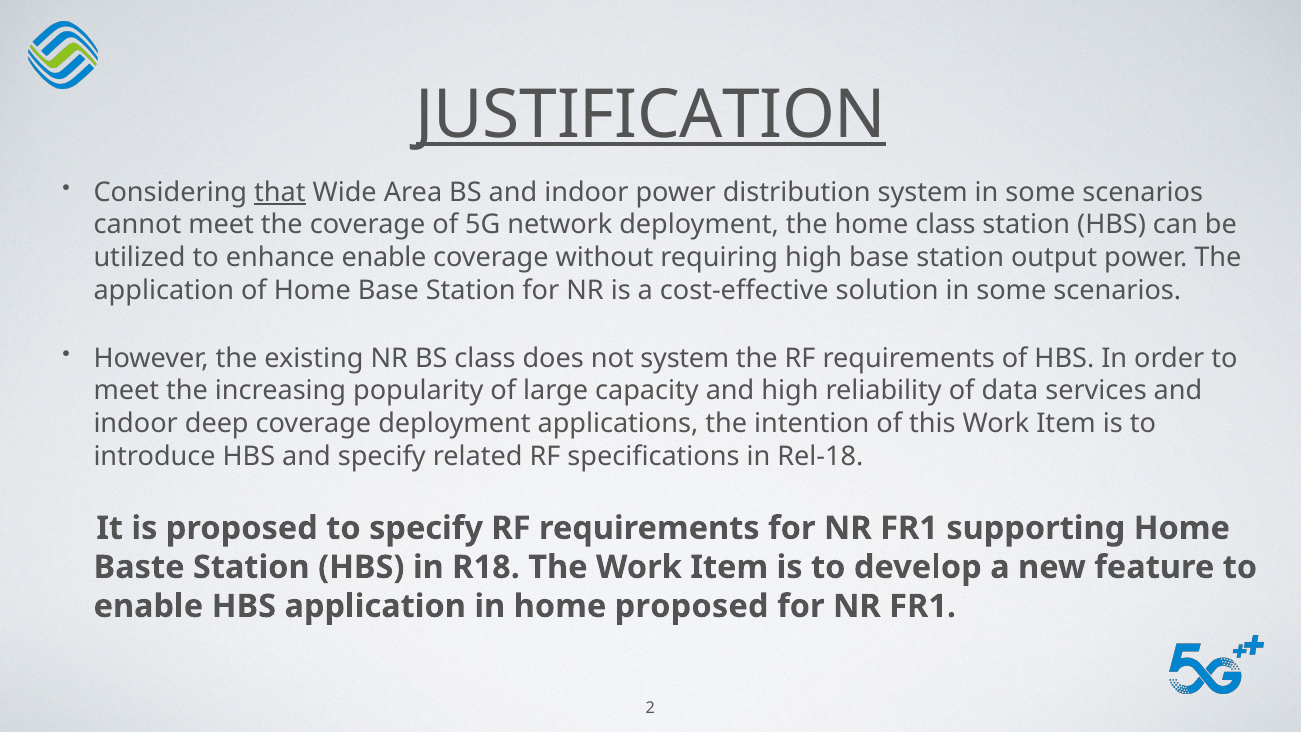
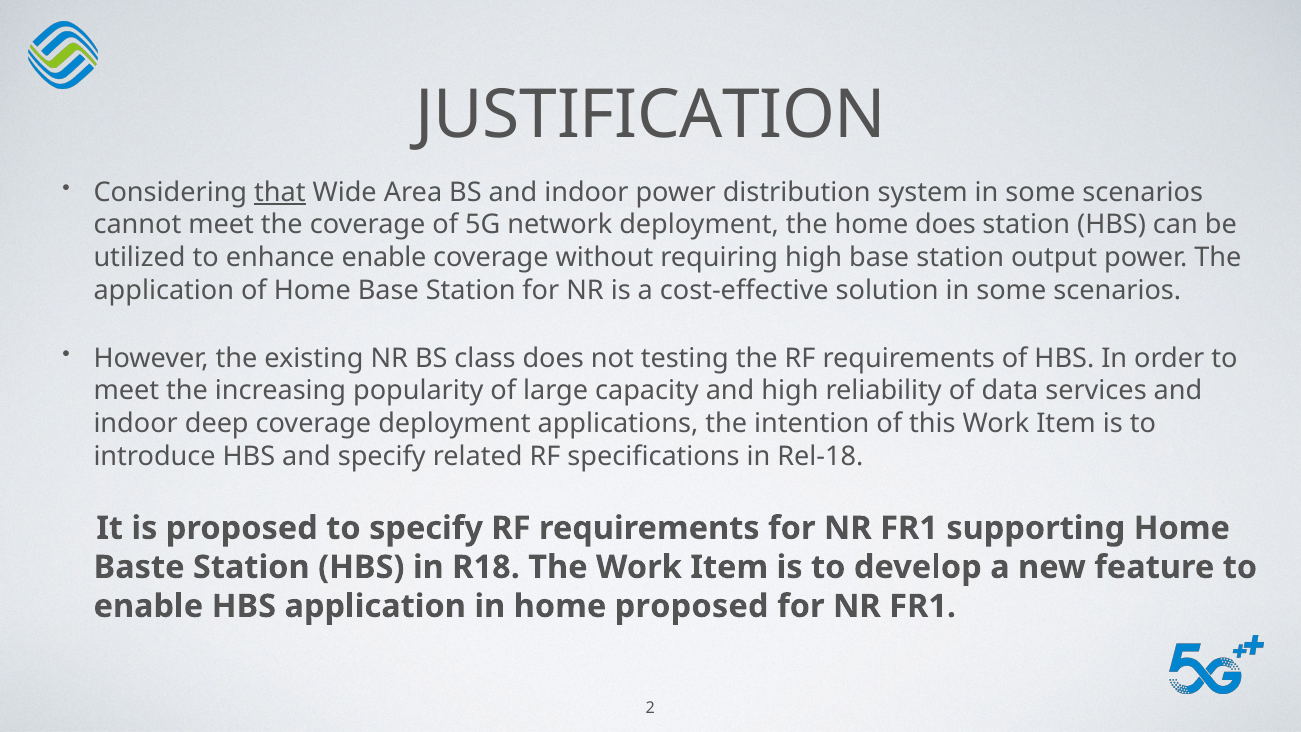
JUSTIFICATION underline: present -> none (651, 115)
home class: class -> does (945, 225)
not system: system -> testing (685, 358)
